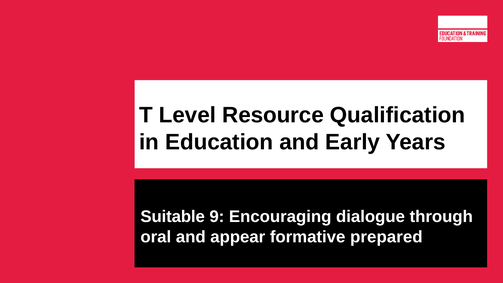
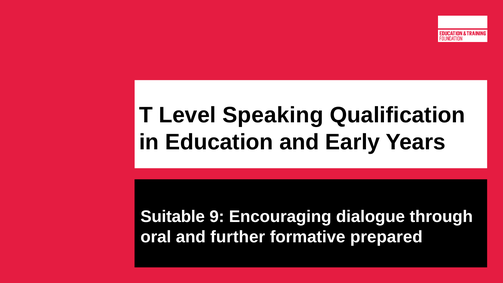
Resource: Resource -> Speaking (273, 115)
appear: appear -> further (238, 237)
